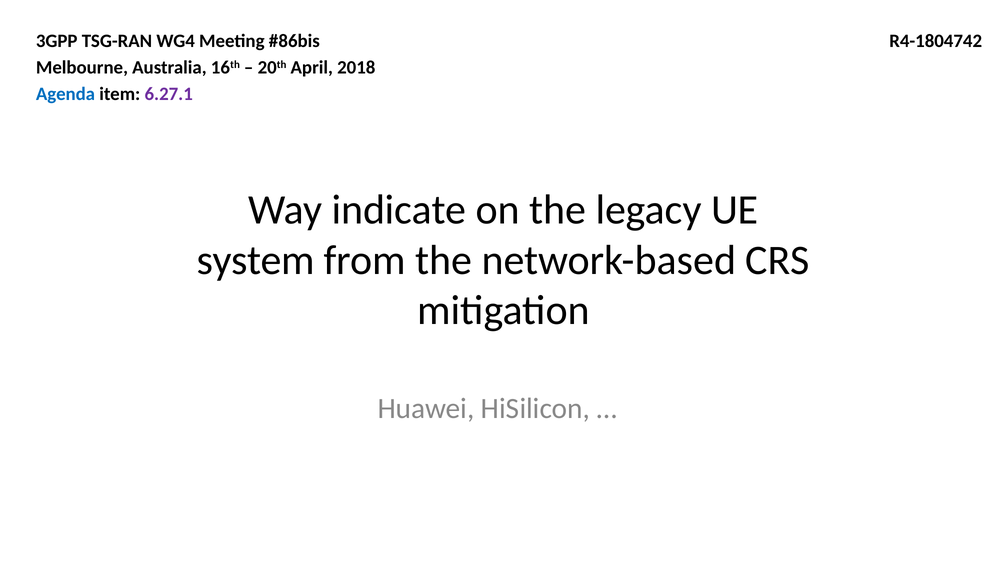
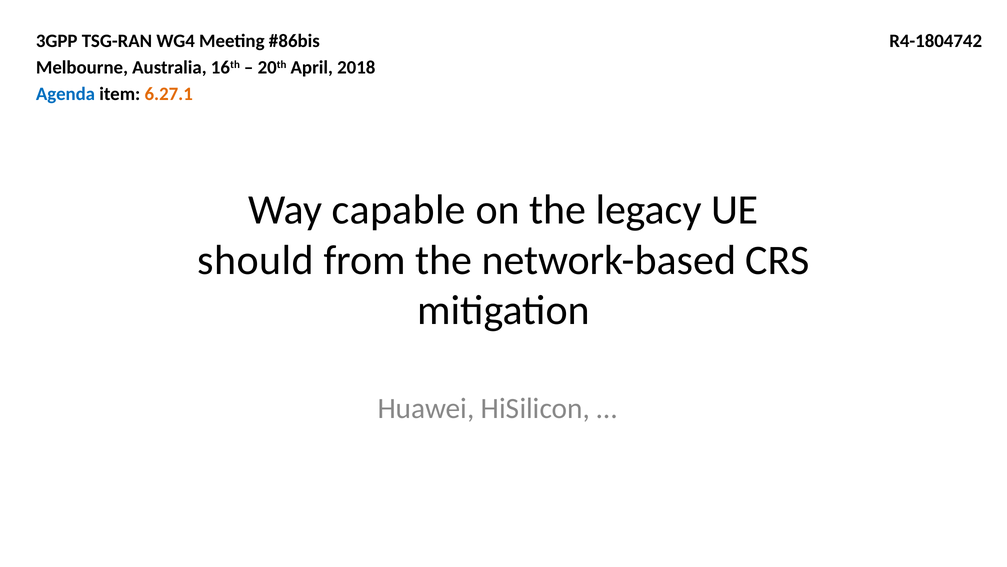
6.27.1 colour: purple -> orange (169, 94)
indicate: indicate -> capable (399, 210)
system: system -> should (255, 260)
